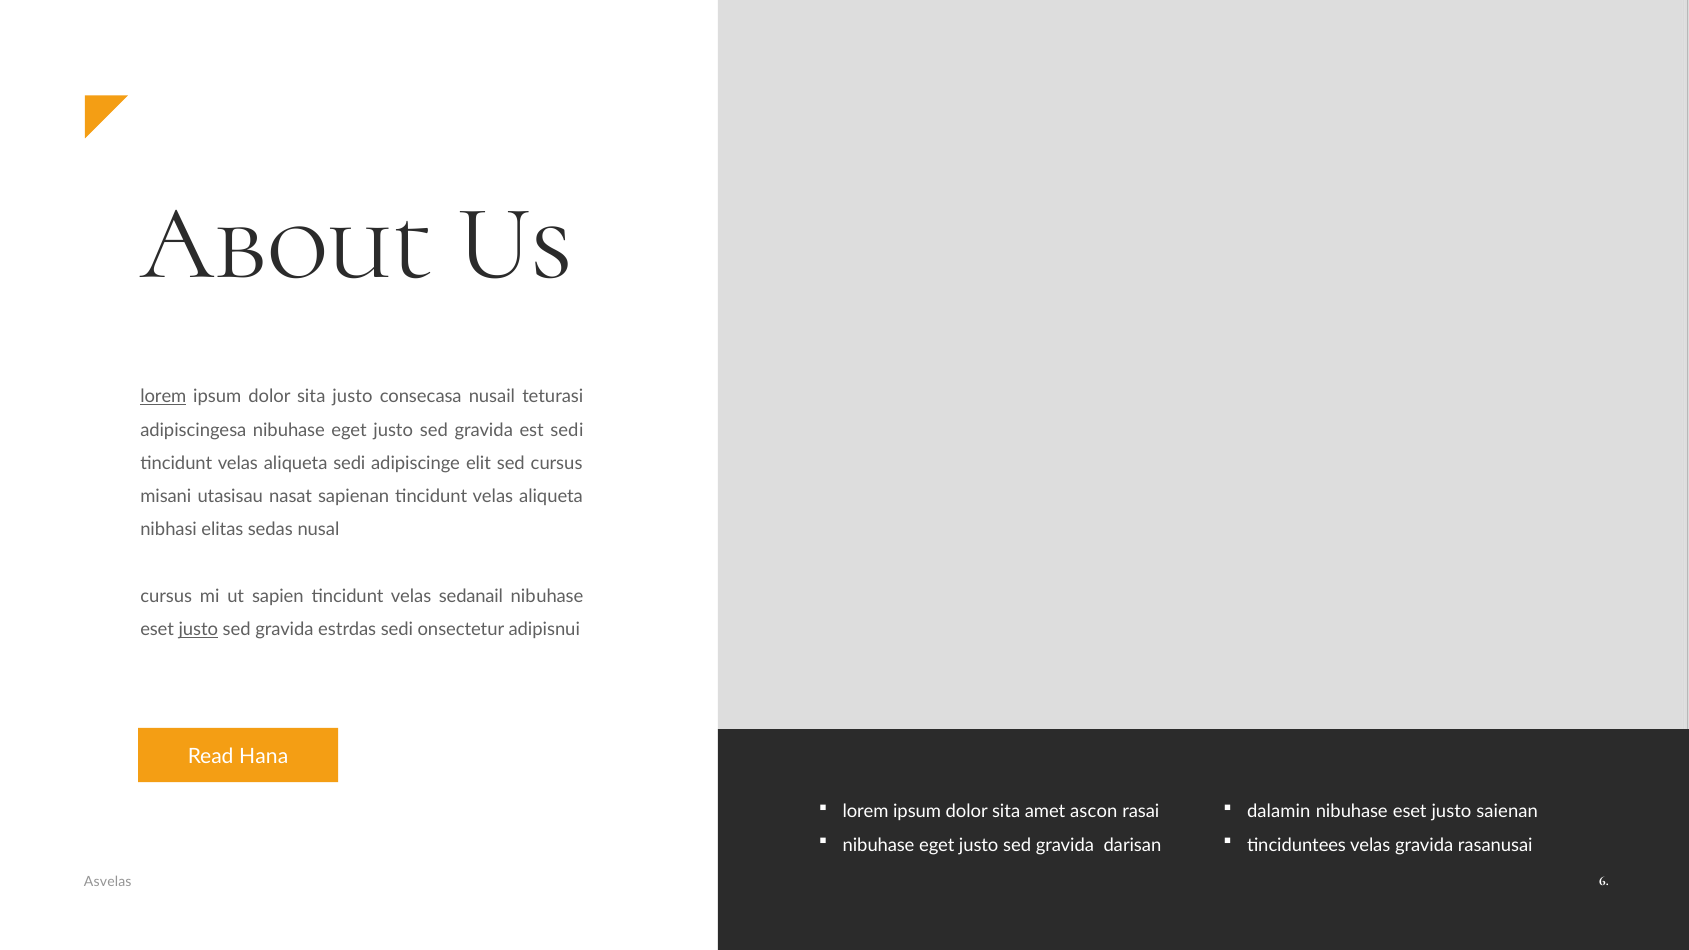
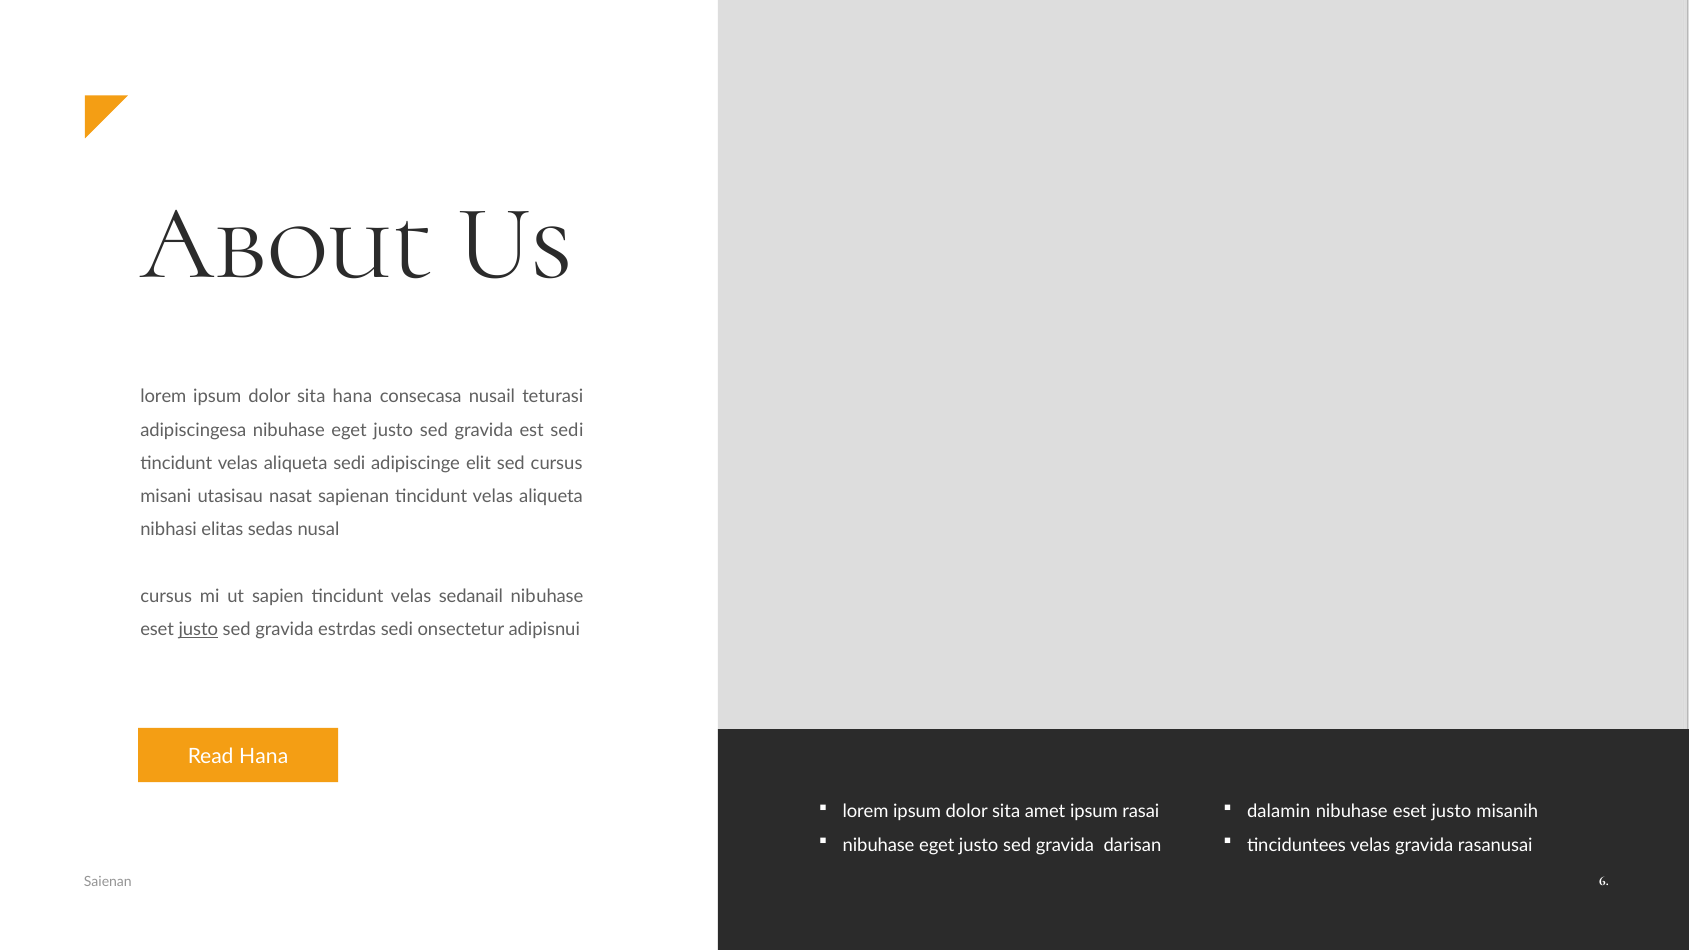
lorem underline: present -> none (163, 397)
sita justo: justo -> hana (352, 397)
amet ascon: ascon -> ipsum (1094, 812)
saienan: saienan -> misanih (1507, 812)
Asvelas: Asvelas -> Saienan (108, 882)
